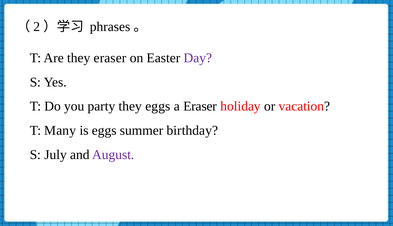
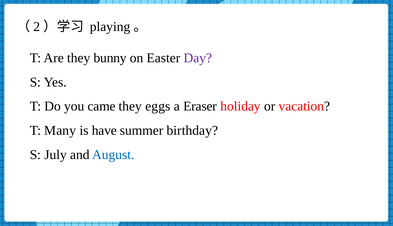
phrases: phrases -> playing (110, 27)
they eraser: eraser -> bunny (110, 58)
party: party -> came (102, 106)
is eggs: eggs -> have (104, 131)
August colour: purple -> blue (113, 155)
